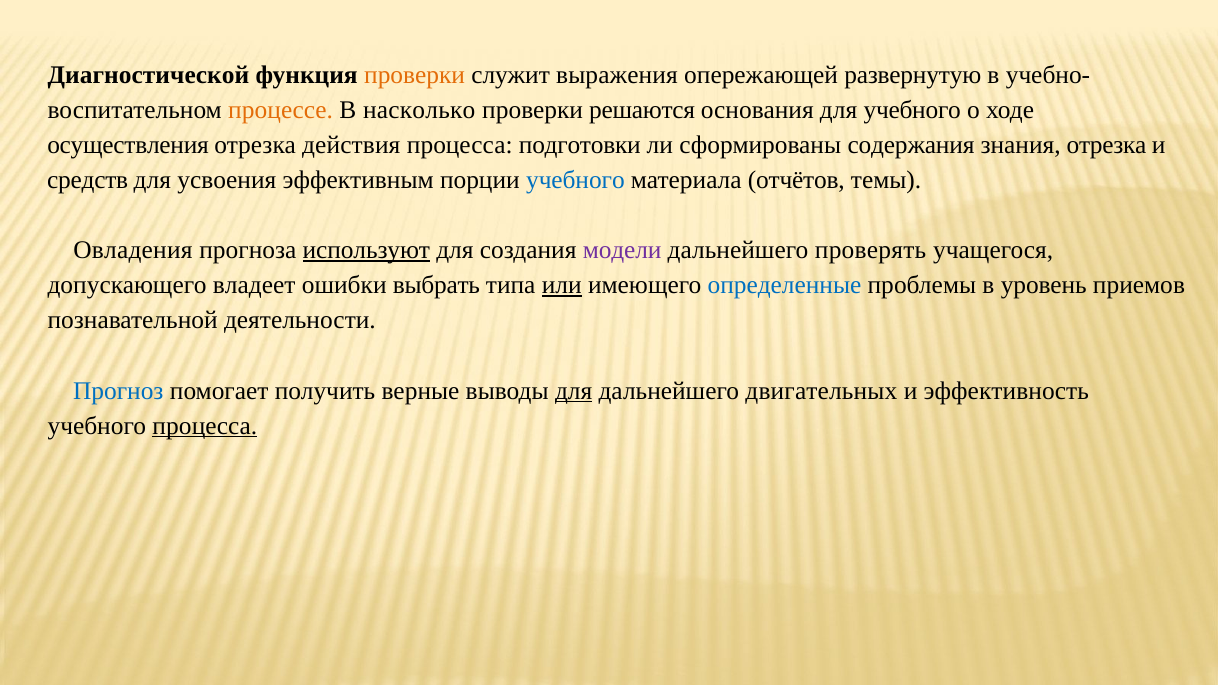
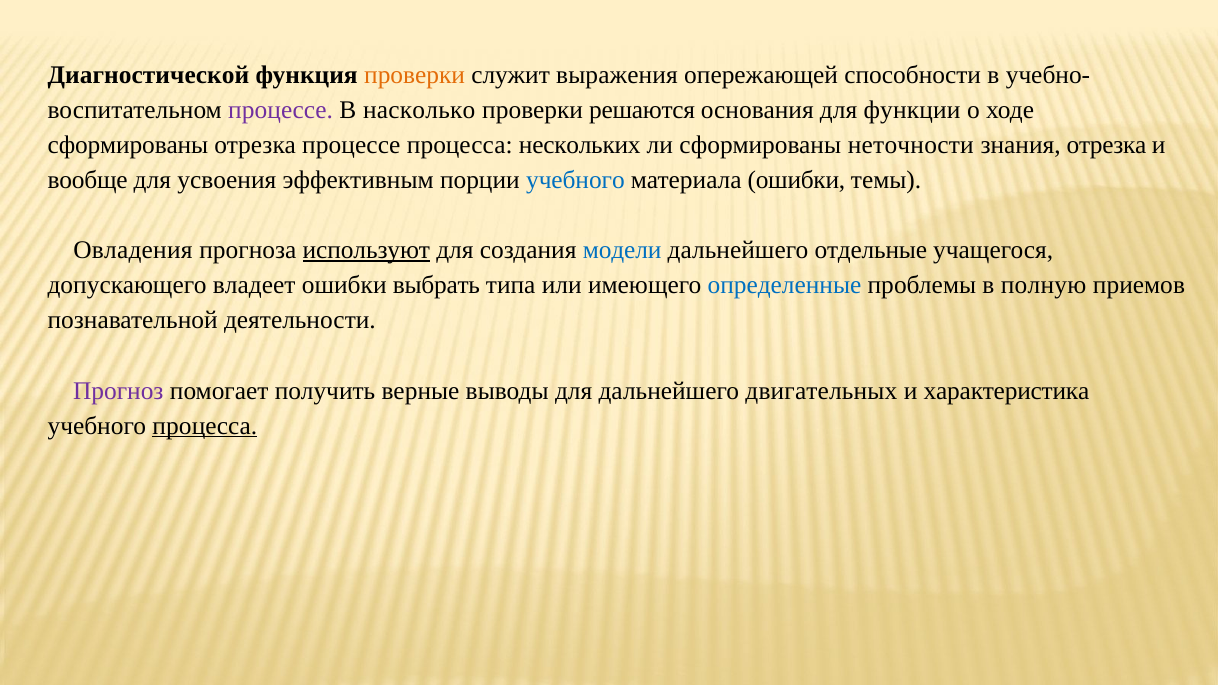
развернутую: развернутую -> способности (913, 75)
процессе colour: orange -> purple (281, 110)
для учебного: учебного -> функции (912, 110)
осуществления: осуществления -> сформированы (128, 145)
отрезка действия: действия -> процессе (351, 145)
подготовки: подготовки -> нескольких (580, 145)
содержания: содержания -> неточности (911, 145)
средств: средств -> вообще (88, 180)
материала отчётов: отчётов -> ошибки (796, 180)
модели colour: purple -> blue (622, 250)
проверять: проверять -> отдельные (871, 250)
или underline: present -> none (562, 285)
уровень: уровень -> полную (1044, 285)
Прогноз colour: blue -> purple (118, 391)
для underline: present -> none (574, 391)
эффективность: эффективность -> характеристика (1006, 391)
